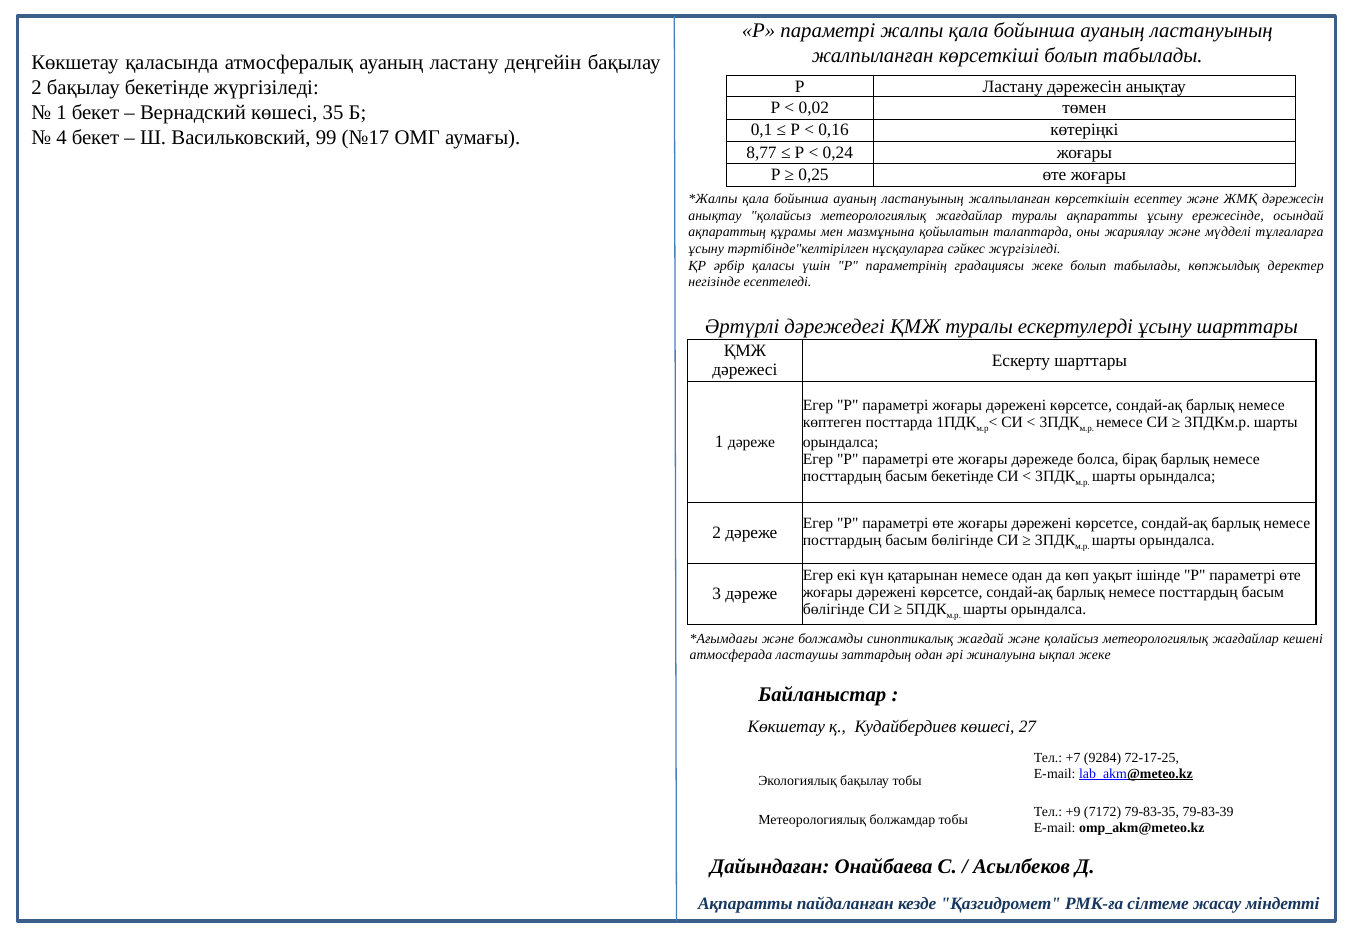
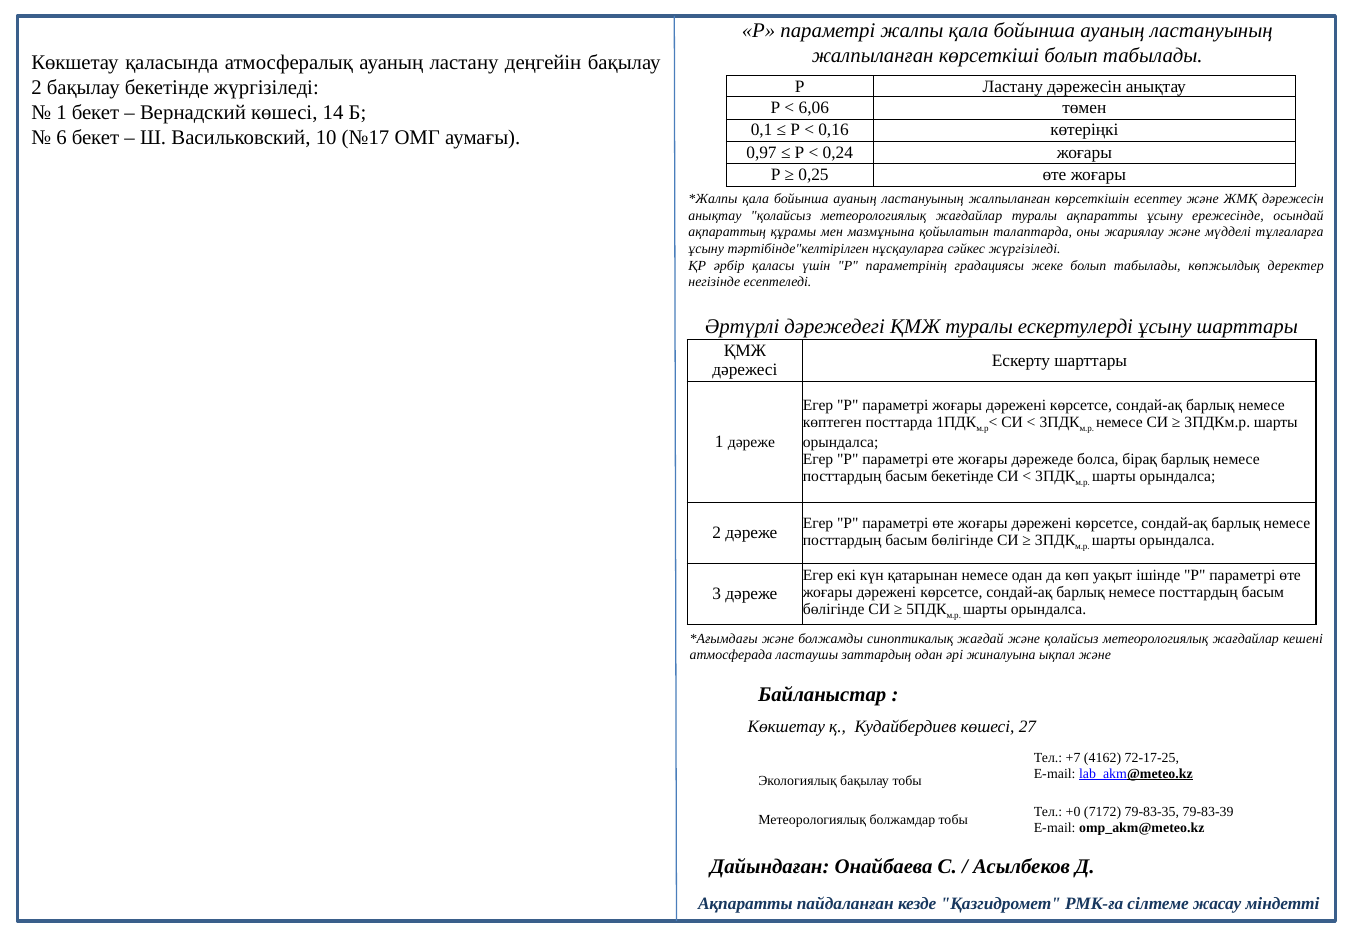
0,02: 0,02 -> 6,06 (814, 108)
35: 35 -> 14 (333, 113)
4: 4 -> 6 (61, 137)
99: 99 -> 10 (326, 137)
8,77: 8,77 -> 0,97 (762, 152)
ықпал жеке: жеке -> және (1095, 655)
9284: 9284 -> 4162 (1103, 758)
+9: +9 -> +0 (1073, 812)
